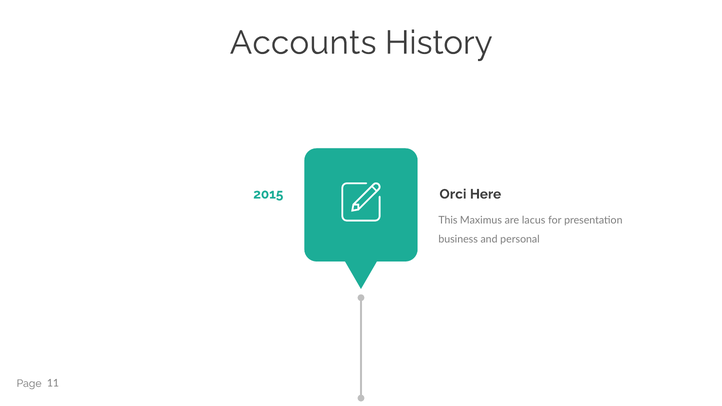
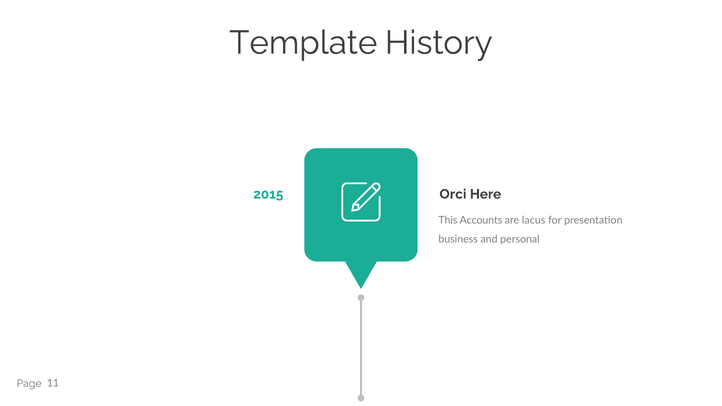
Accounts: Accounts -> Template (303, 43)
Maximus: Maximus -> Accounts (481, 220)
